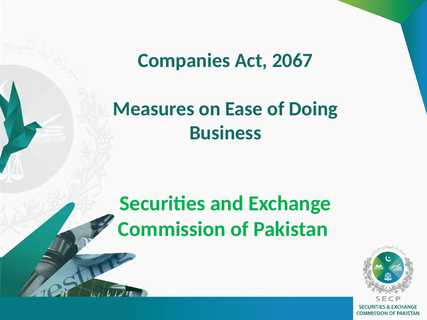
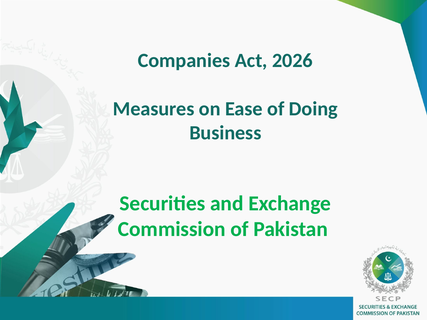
2067: 2067 -> 2026 (292, 60)
